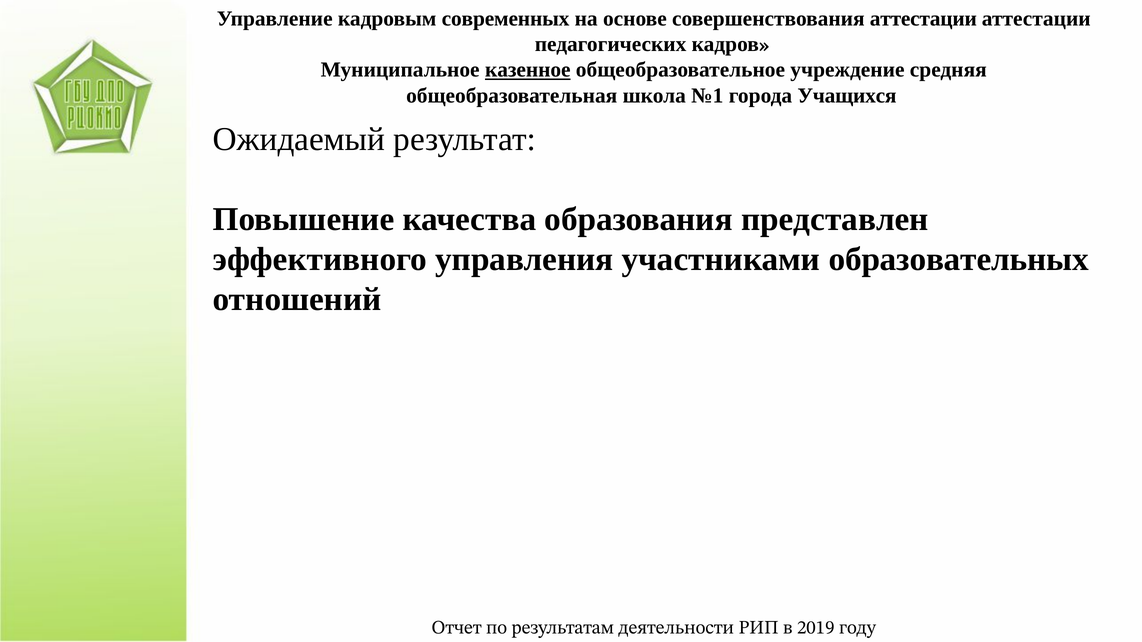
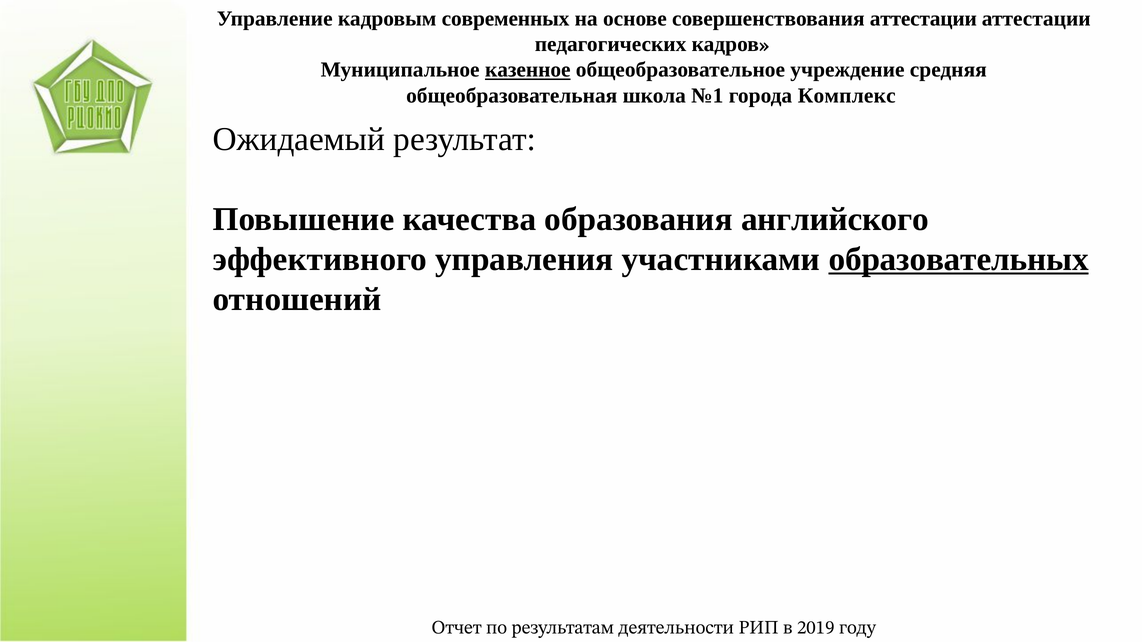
Учащихся: Учащихся -> Комплекс (847, 96)
представлен: представлен -> английского (835, 219)
образовательных underline: none -> present (959, 259)
